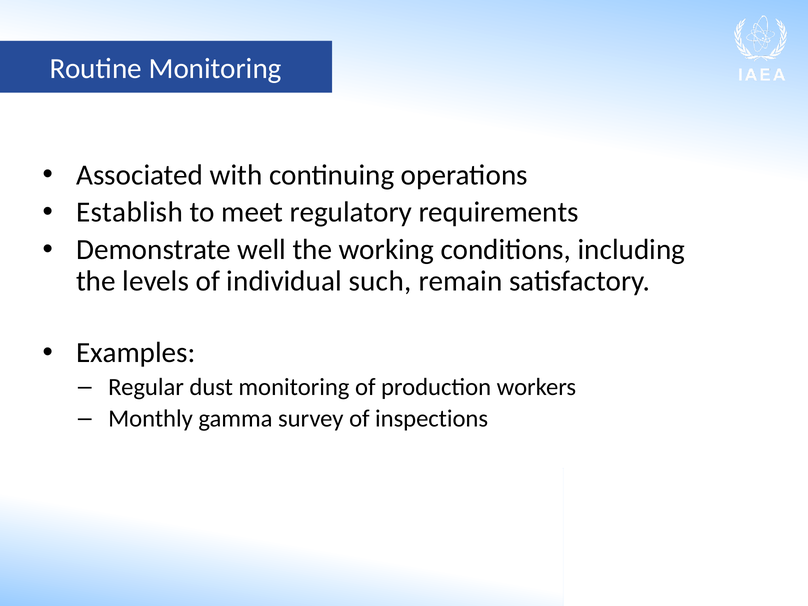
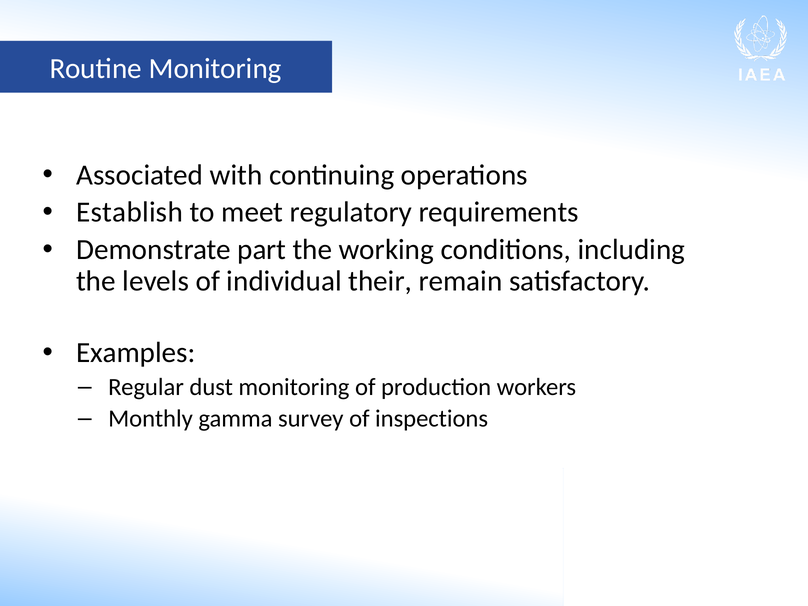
well: well -> part (262, 250)
such: such -> their (380, 281)
